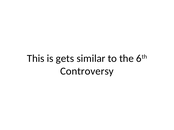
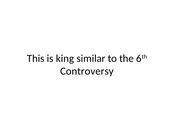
gets: gets -> king (65, 59)
